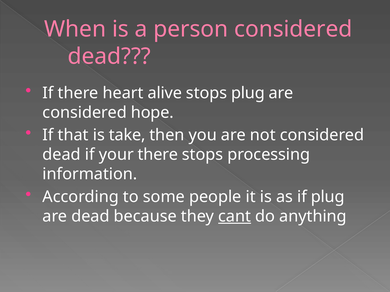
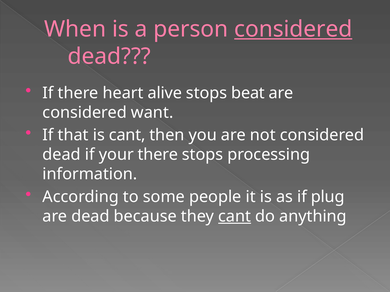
considered underline: none -> present (293, 29)
stops plug: plug -> beat (248, 93)
hope: hope -> want (152, 113)
is take: take -> cant (127, 135)
